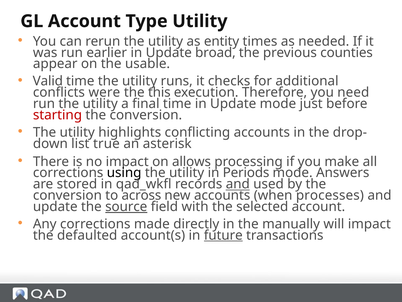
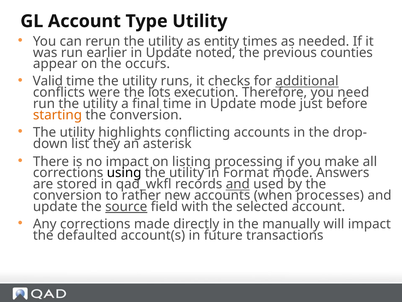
broad: broad -> noted (215, 53)
usable: usable -> occurs (148, 64)
additional underline: none -> present (307, 81)
this: this -> lots (159, 92)
starting colour: red -> orange (57, 115)
true: true -> they (107, 143)
allows: allows -> listing (191, 161)
Periods: Periods -> Format (246, 173)
across: across -> rather (141, 195)
future underline: present -> none (223, 235)
